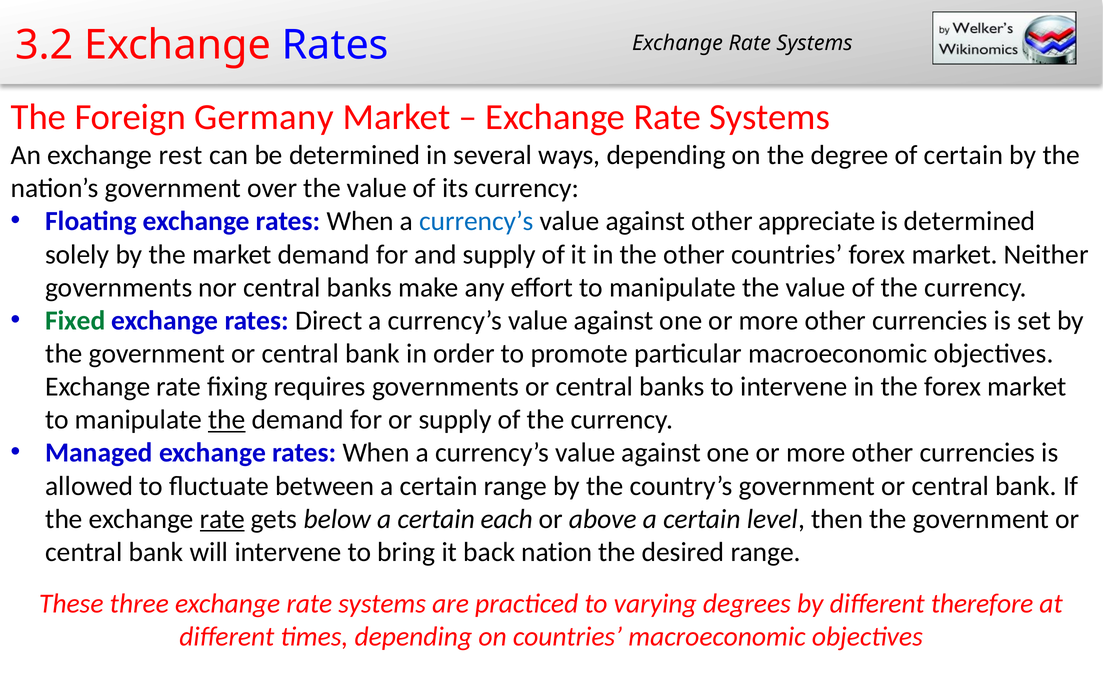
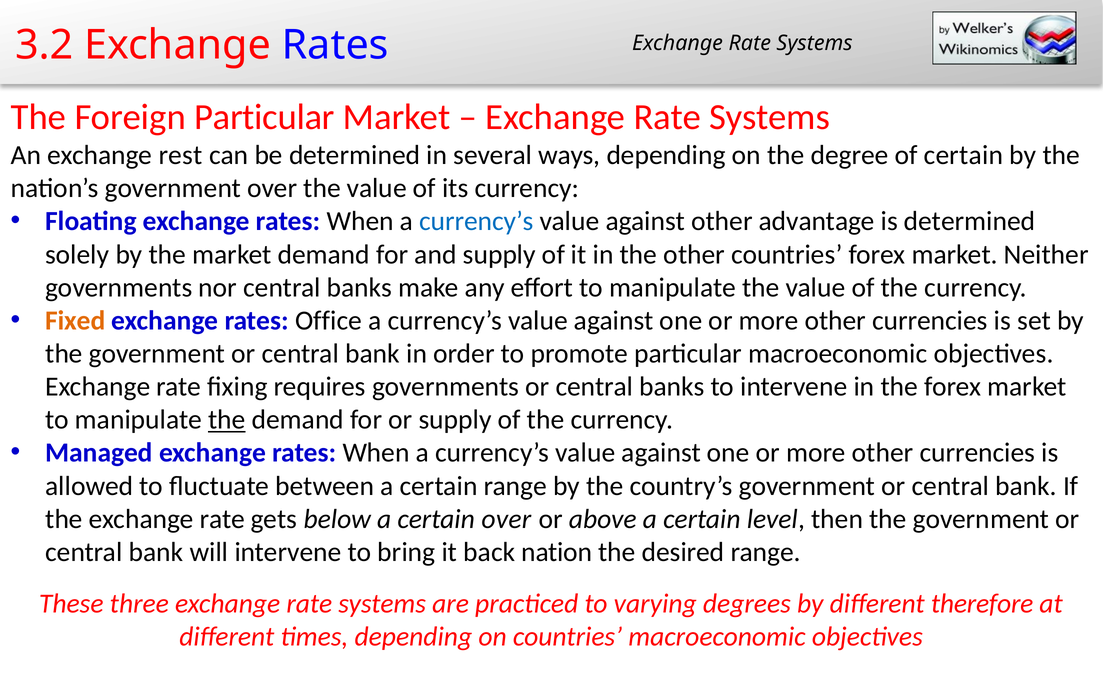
Foreign Germany: Germany -> Particular (264, 117)
appreciate: appreciate -> advantage (817, 221)
Fixed colour: green -> orange (75, 321)
Direct: Direct -> Office (329, 321)
rate underline: present -> none (222, 519)
certain each: each -> over (506, 519)
